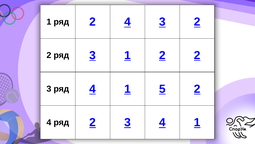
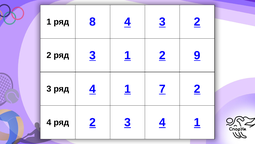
1 ряд 2: 2 -> 8 (93, 22)
1 2 2: 2 -> 9 (197, 55)
5: 5 -> 7 (162, 89)
